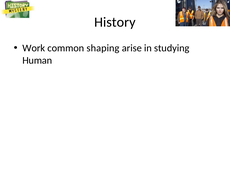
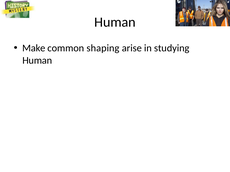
History: History -> Human (115, 22)
Work: Work -> Make (34, 48)
